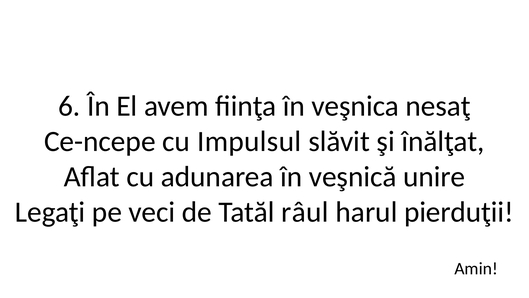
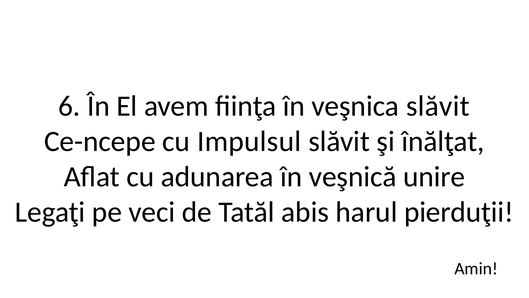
veşnica nesaţ: nesaţ -> slăvit (438, 106)
râul: râul -> abis (305, 212)
